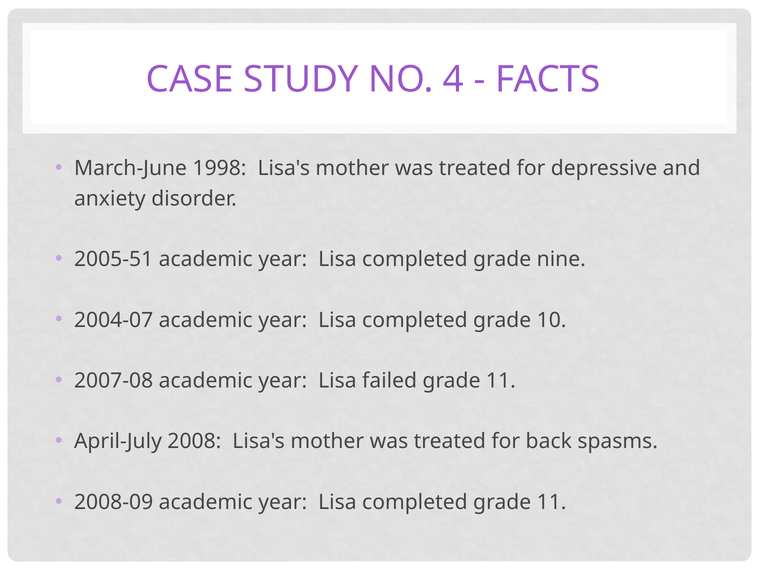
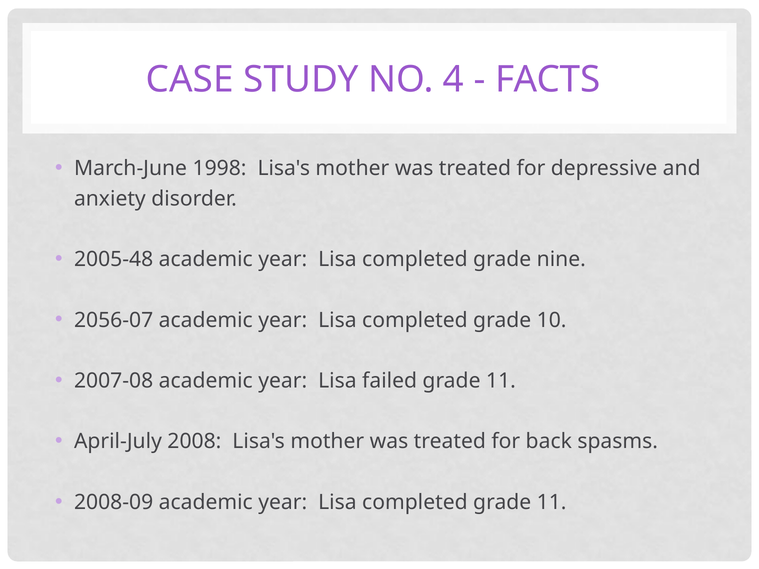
2005-51: 2005-51 -> 2005-48 (114, 260)
2004-07: 2004-07 -> 2056-07 (114, 320)
